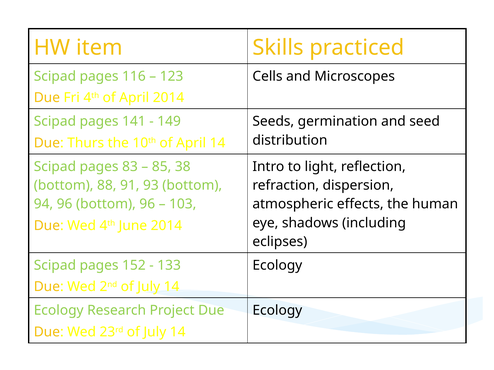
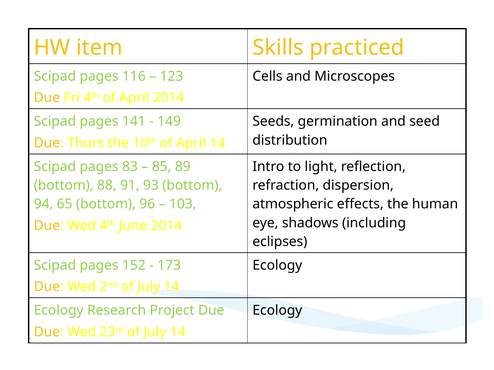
38: 38 -> 89 (183, 167)
94 96: 96 -> 65 (65, 204)
133: 133 -> 173 (169, 266)
